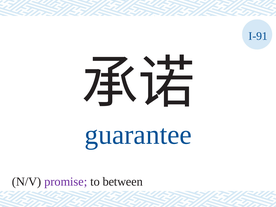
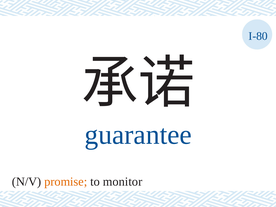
I-91: I-91 -> I-80 (258, 36)
promise colour: purple -> orange (66, 182)
between: between -> monitor (123, 182)
